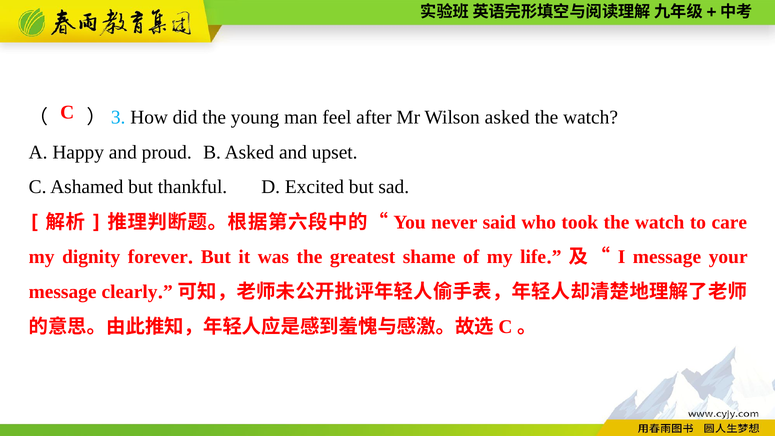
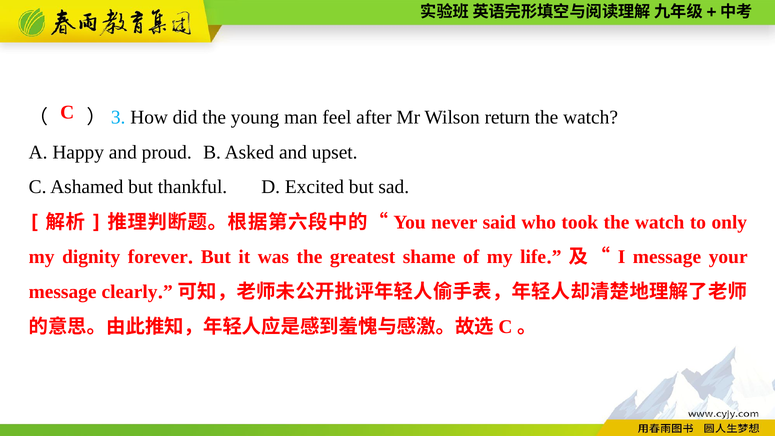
Wilson asked: asked -> return (507, 117)
care: care -> only (729, 222)
